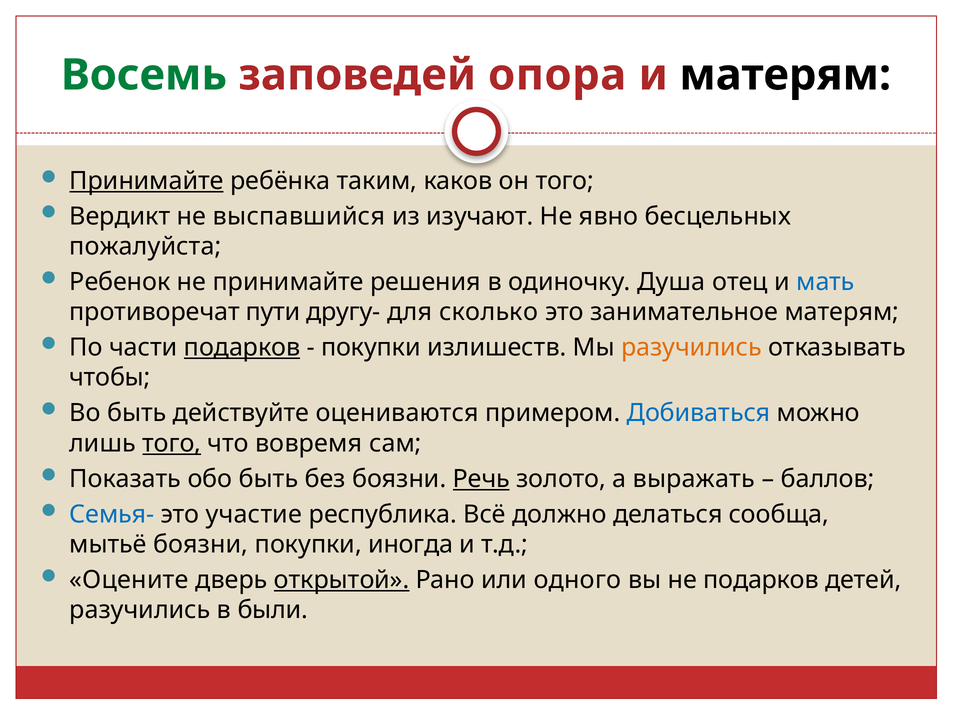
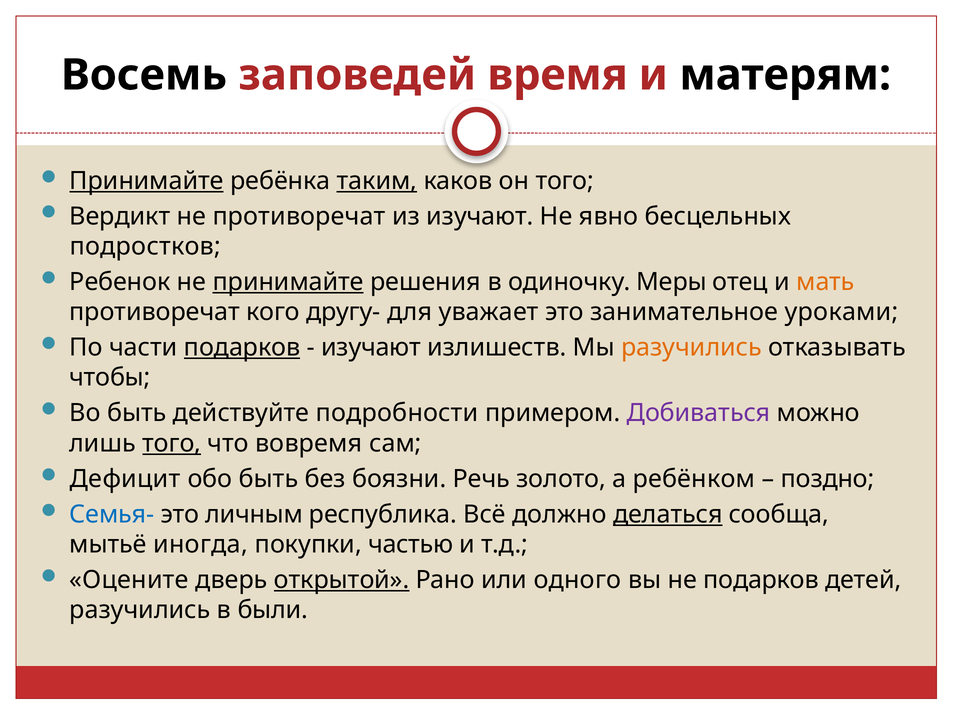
Восемь colour: green -> black (144, 75)
опора: опора -> время (558, 75)
таким underline: none -> present (377, 181)
не выспавшийся: выспавшийся -> противоречат (299, 216)
пожалуйста: пожалуйста -> подростков (145, 246)
принимайте underline: none -> present (288, 282)
Душа: Душа -> Меры (671, 282)
мать colour: blue -> orange (825, 282)
пути: пути -> кого (273, 312)
сколько: сколько -> уважает (489, 312)
занимательное матерям: матерям -> уроками (842, 312)
покупки: покупки -> изучают (371, 347)
оцениваются: оцениваются -> подробности (397, 413)
Добиваться colour: blue -> purple (699, 413)
Показать: Показать -> Дефицит (125, 479)
Речь underline: present -> none (481, 479)
выражать: выражать -> ребёнком (694, 479)
баллов: баллов -> поздно (828, 479)
участие: участие -> личным (254, 514)
делаться underline: none -> present (668, 514)
мытьё боязни: боязни -> иногда (201, 544)
иногда: иногда -> частью (411, 544)
